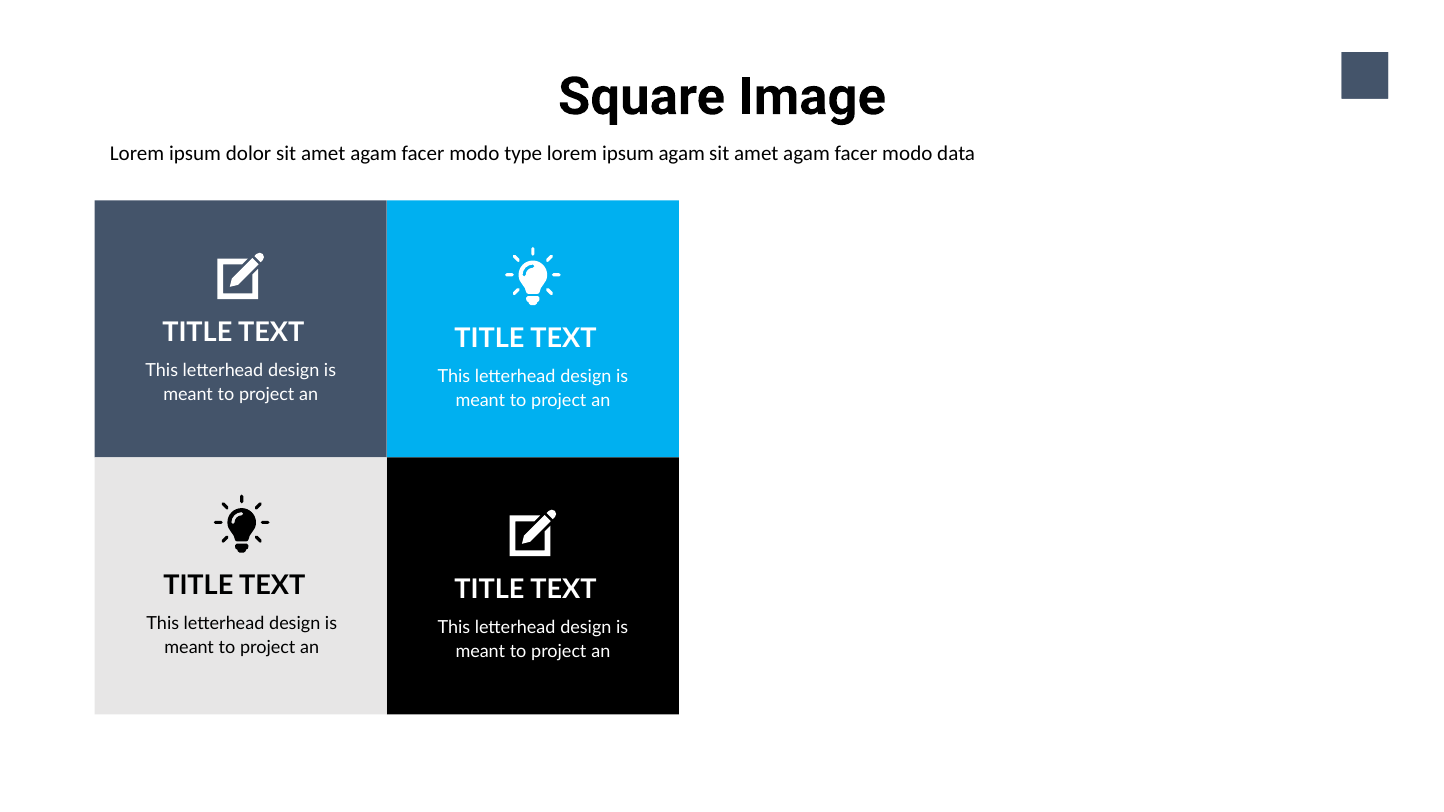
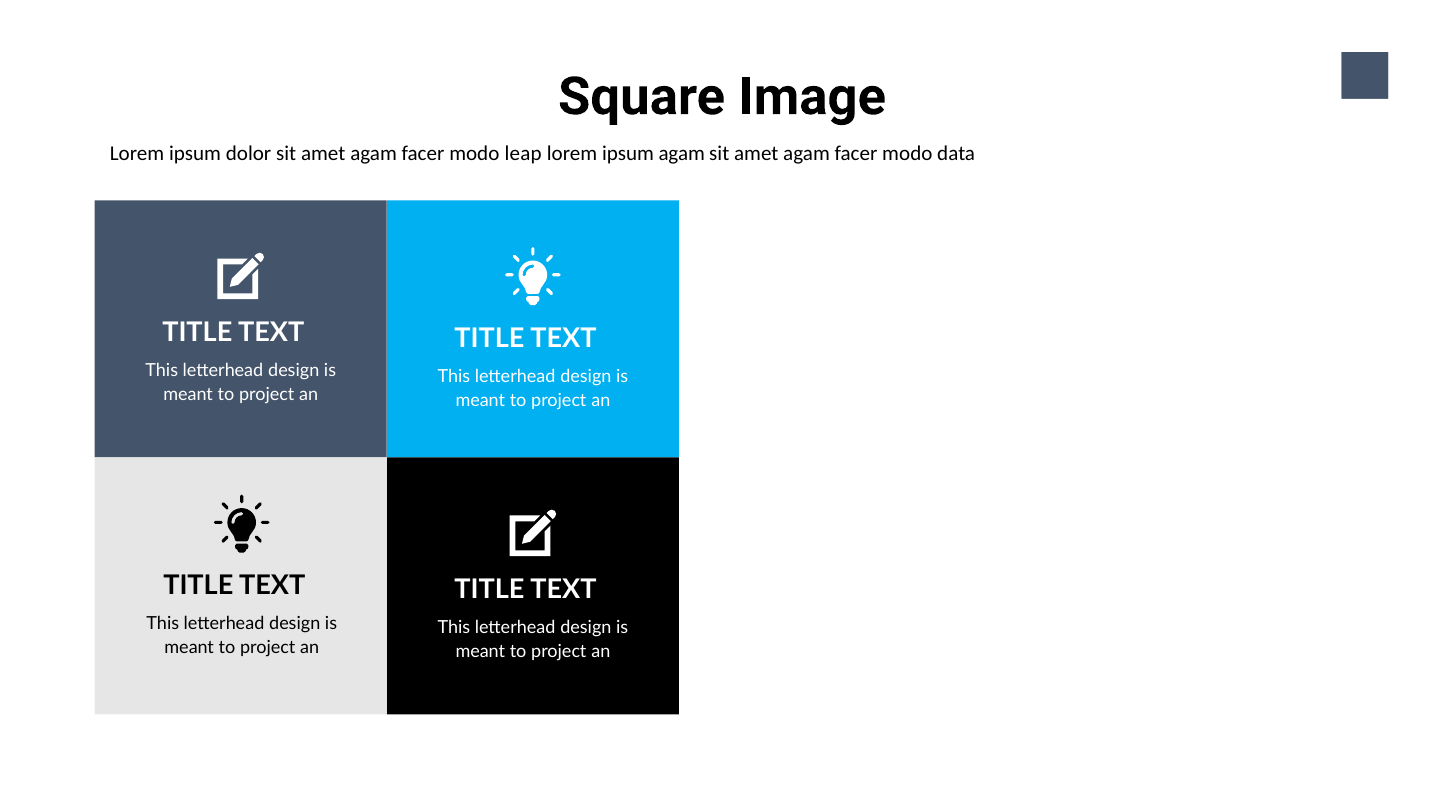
type: type -> leap (523, 154)
